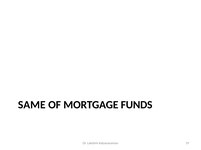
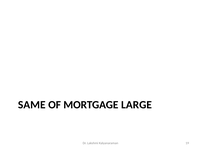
FUNDS: FUNDS -> LARGE (136, 105)
